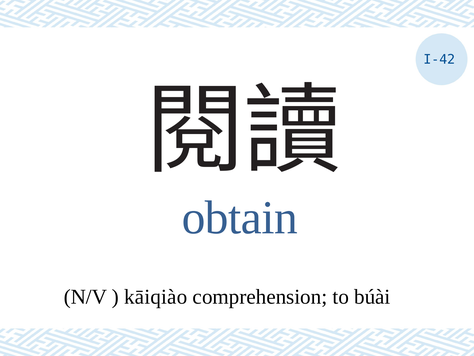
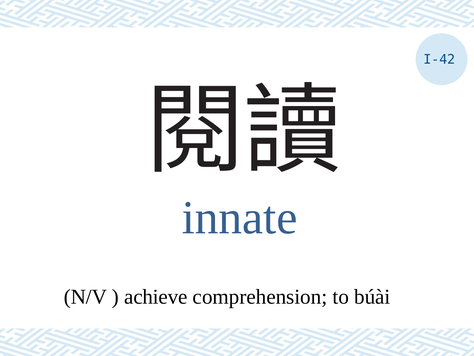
obtain: obtain -> innate (240, 217)
kāiqiào: kāiqiào -> achieve (156, 296)
